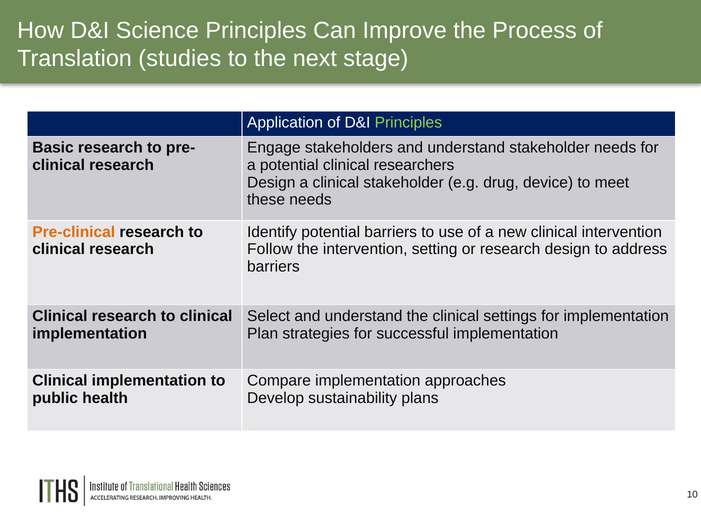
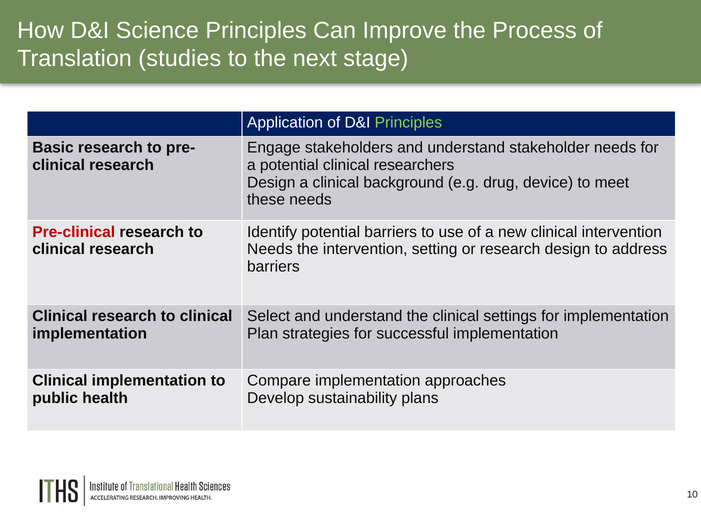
clinical stakeholder: stakeholder -> background (404, 182)
Pre-clinical colour: orange -> red (74, 232)
Follow: Follow -> Needs (270, 249)
